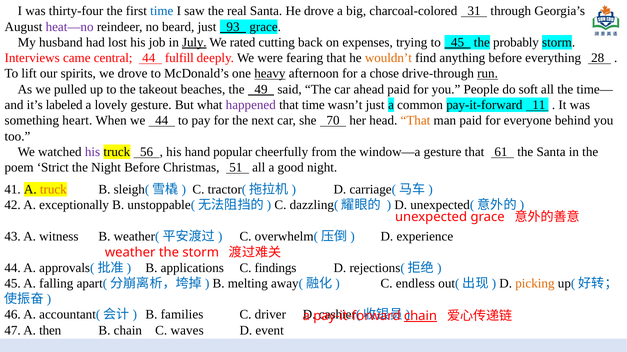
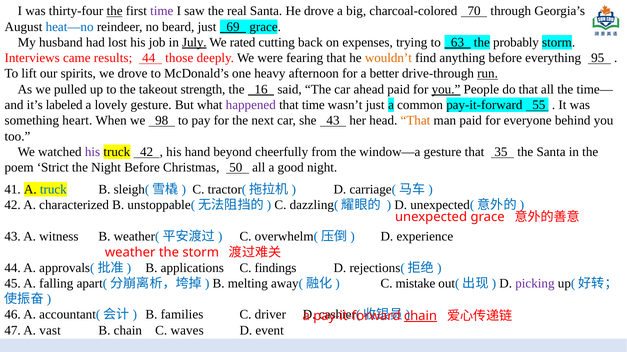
the underline: none -> present (115, 11)
time colour: blue -> purple (162, 11)
31: 31 -> 70 (474, 11)
heat—no colour: purple -> blue (70, 27)
93: 93 -> 69 (233, 27)
to 45: 45 -> 63 (458, 42)
central: central -> results (113, 58)
fulfill: fulfill -> those (179, 58)
28: 28 -> 95 (598, 58)
heavy underline: present -> none (270, 74)
chose: chose -> better (384, 74)
beaches: beaches -> strength (203, 89)
49: 49 -> 16 (261, 89)
you underline: none -> present (446, 89)
do soft: soft -> that (528, 89)
11: 11 -> 55 (539, 105)
we 44: 44 -> 98 (162, 121)
she 70: 70 -> 43 (333, 121)
truck 56: 56 -> 42 (147, 152)
popular: popular -> beyond (233, 152)
61: 61 -> 35 (501, 152)
51: 51 -> 50 (236, 168)
truck colour: orange -> blue (53, 190)
exceptionally: exceptionally -> characterized (74, 206)
endless: endless -> mistake (415, 284)
picking colour: orange -> purple (535, 284)
then: then -> vast (50, 331)
